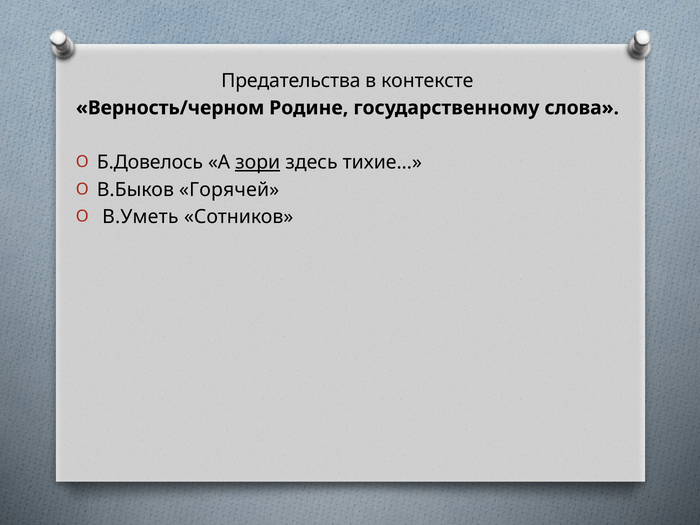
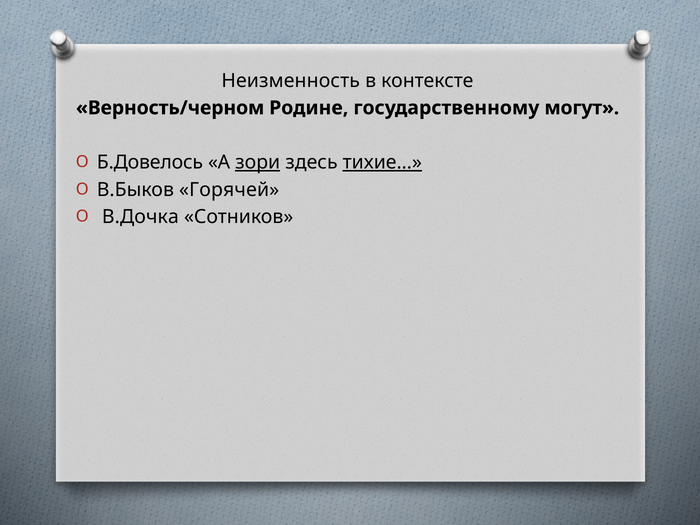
Предательства: Предательства -> Неизменность (291, 81)
слова: слова -> могут (582, 108)
тихие… underline: none -> present (382, 162)
В.Уметь: В.Уметь -> В.Дочка (140, 217)
